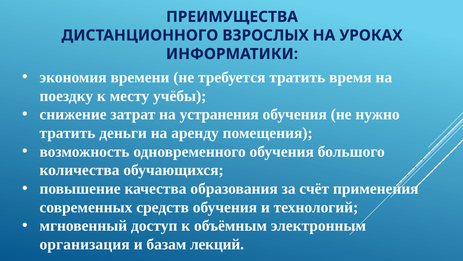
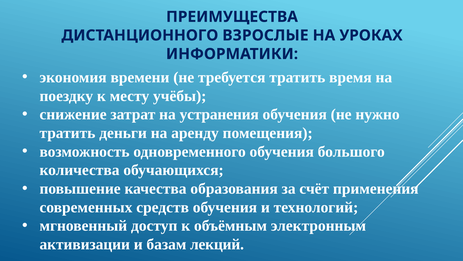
ВЗРОСЛЫХ: ВЗРОСЛЫХ -> ВЗРОСЛЫЕ (265, 35)
организация: организация -> активизации (85, 244)
